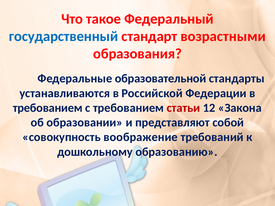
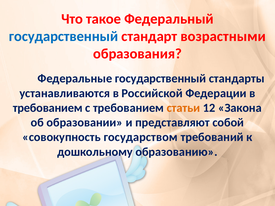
Федеральные образовательной: образовательной -> государственный (161, 79)
статьи colour: red -> orange (183, 108)
воображение: воображение -> государством (141, 137)
